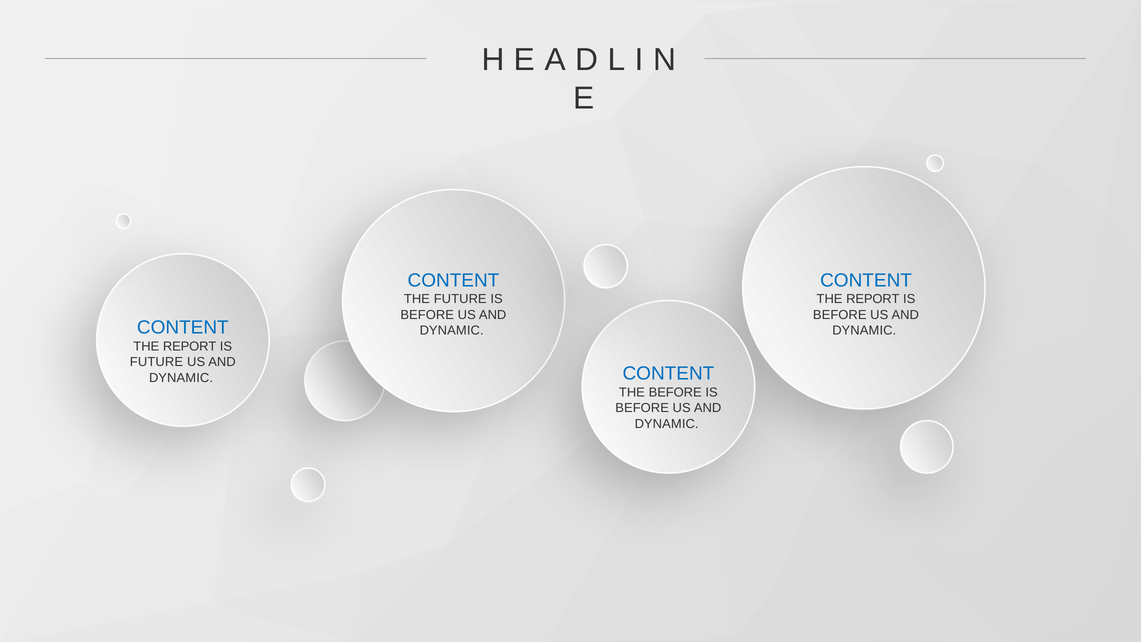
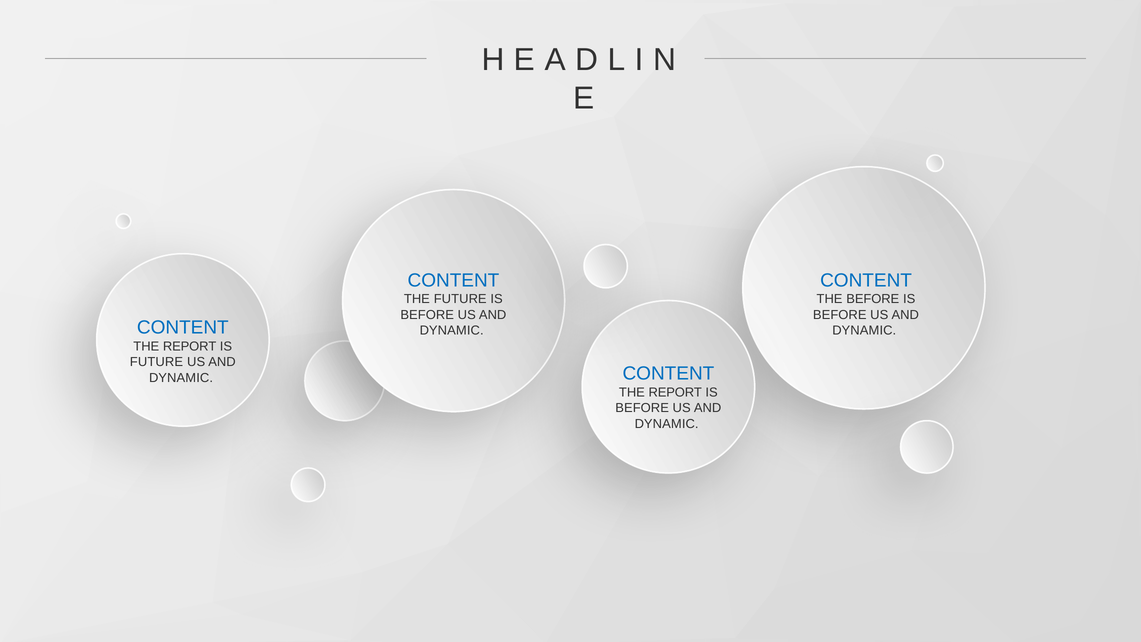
REPORT: REPORT -> BEFORE (873, 299)
BEFORE: BEFORE -> REPORT (675, 392)
